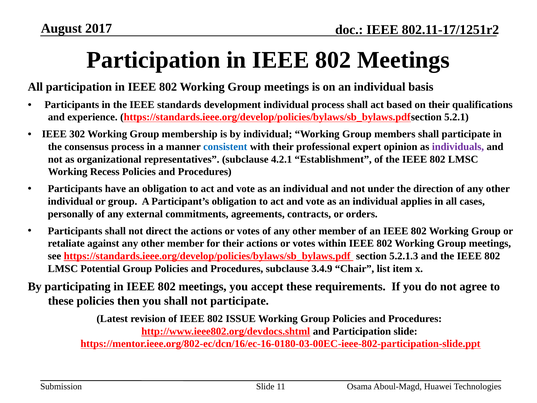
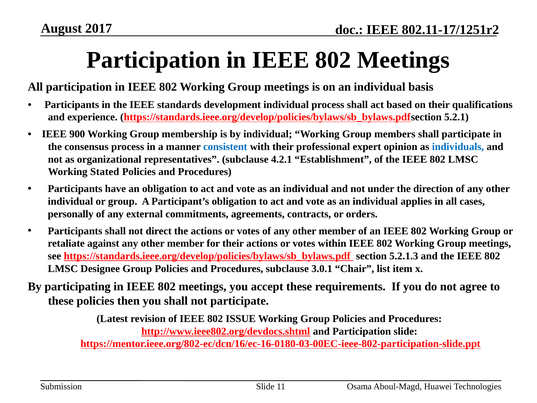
302: 302 -> 900 (77, 134)
individuals colour: purple -> blue (458, 147)
Recess: Recess -> Stated (105, 172)
Potential: Potential -> Designee (100, 268)
3.4.9: 3.4.9 -> 3.0.1 (322, 268)
